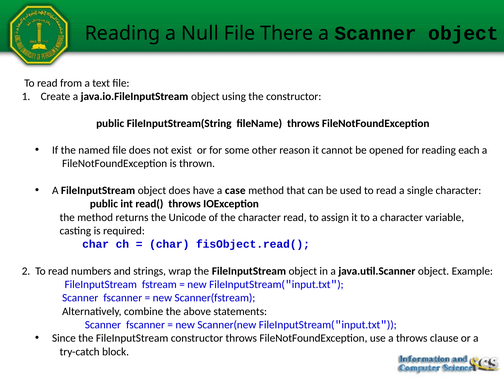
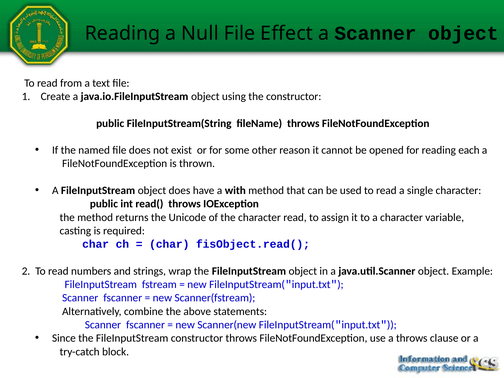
There: There -> Effect (287, 33)
case: case -> with (235, 190)
